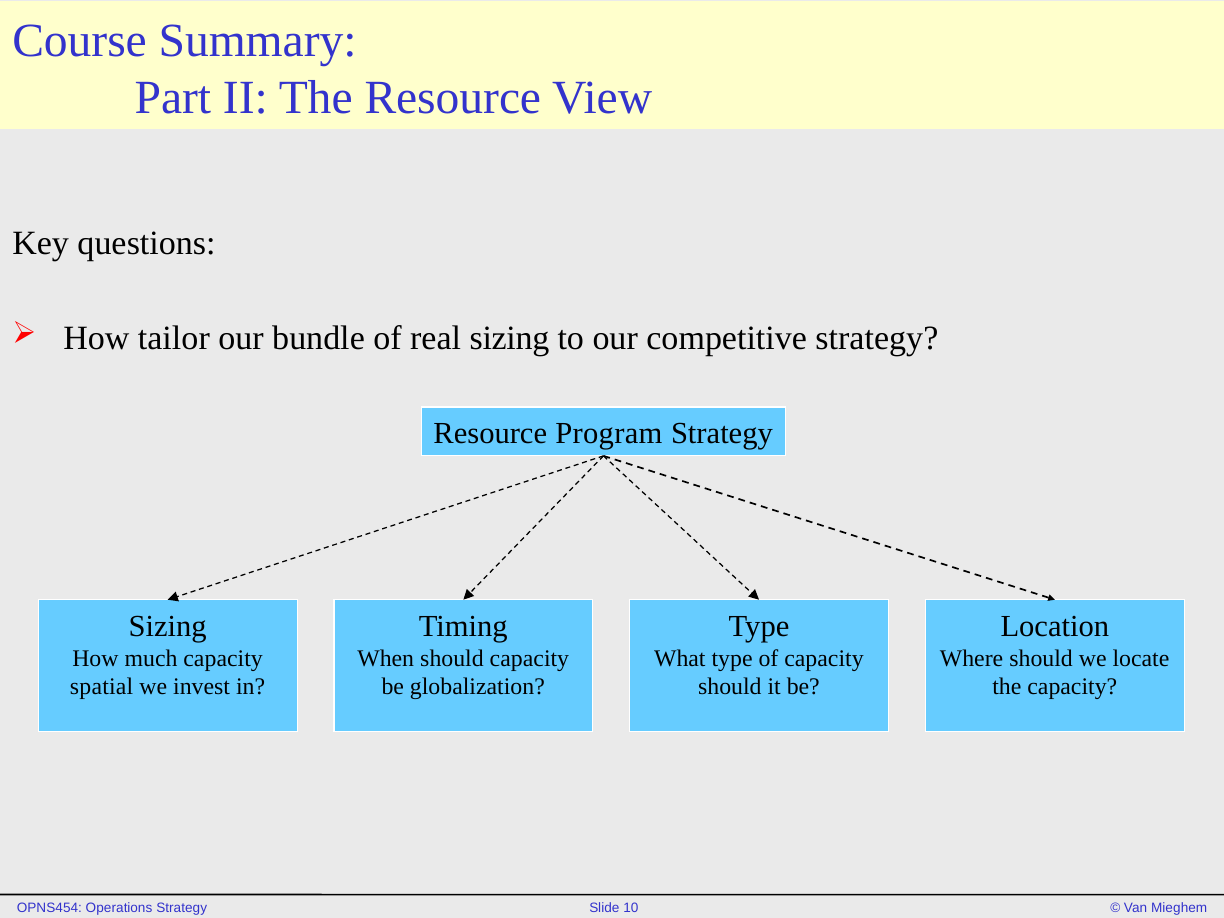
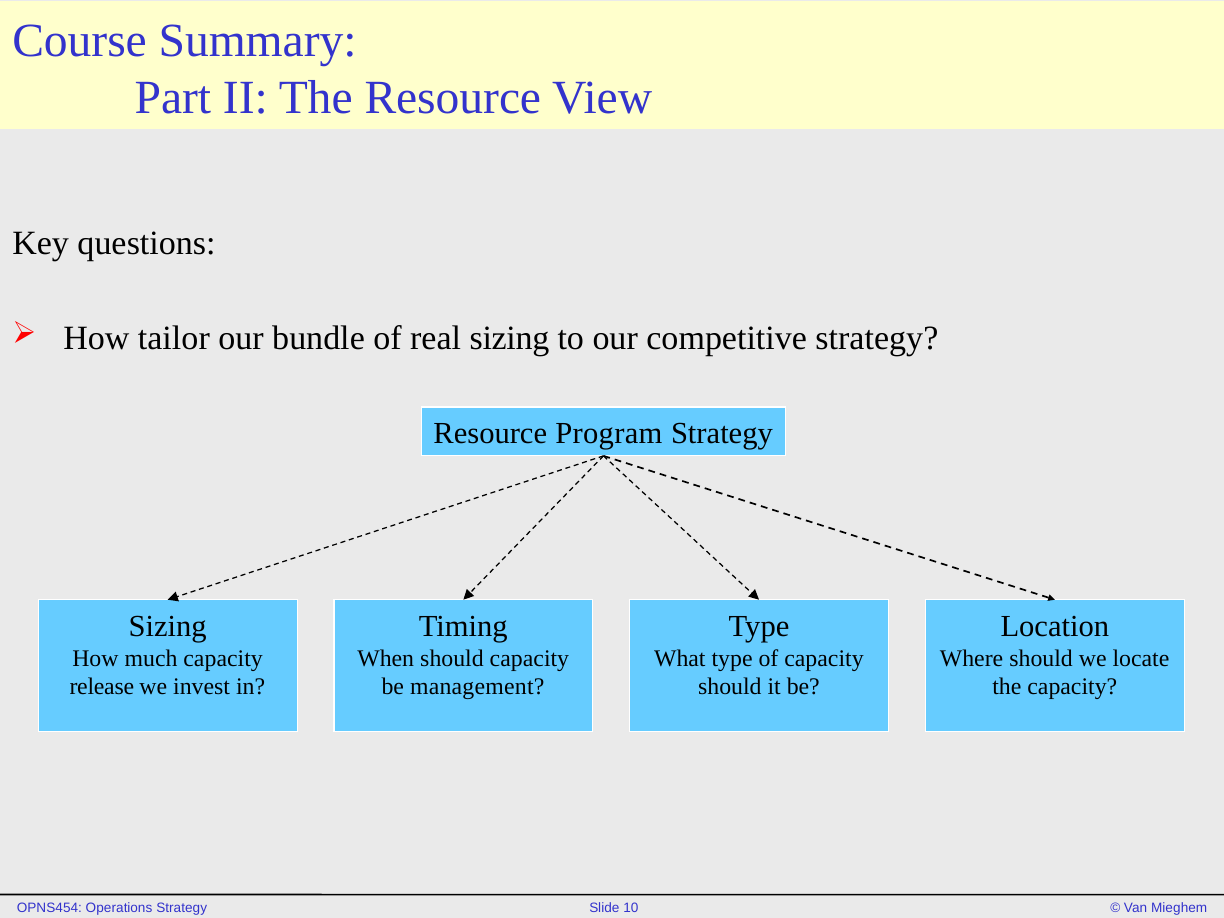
spatial: spatial -> release (102, 687)
globalization: globalization -> management (477, 687)
